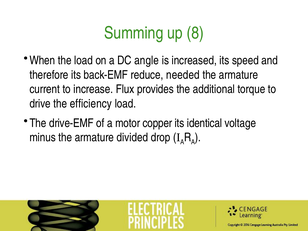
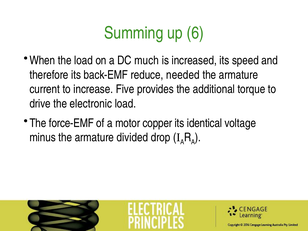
8: 8 -> 6 (195, 33)
angle: angle -> much (147, 60)
Flux: Flux -> Five (125, 89)
efficiency: efficiency -> electronic (91, 104)
drive-EMF: drive-EMF -> force-EMF (71, 123)
